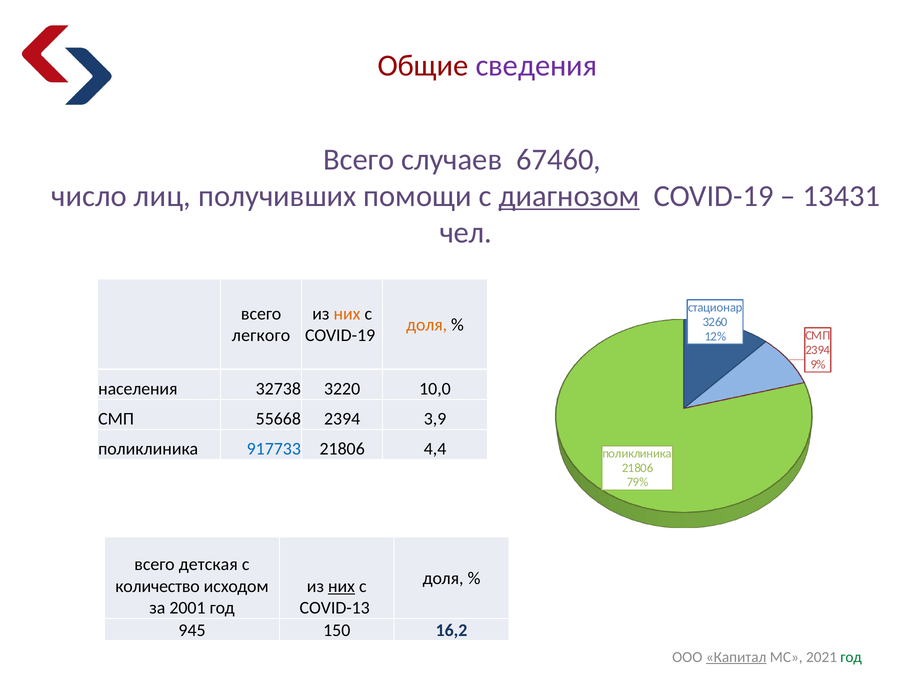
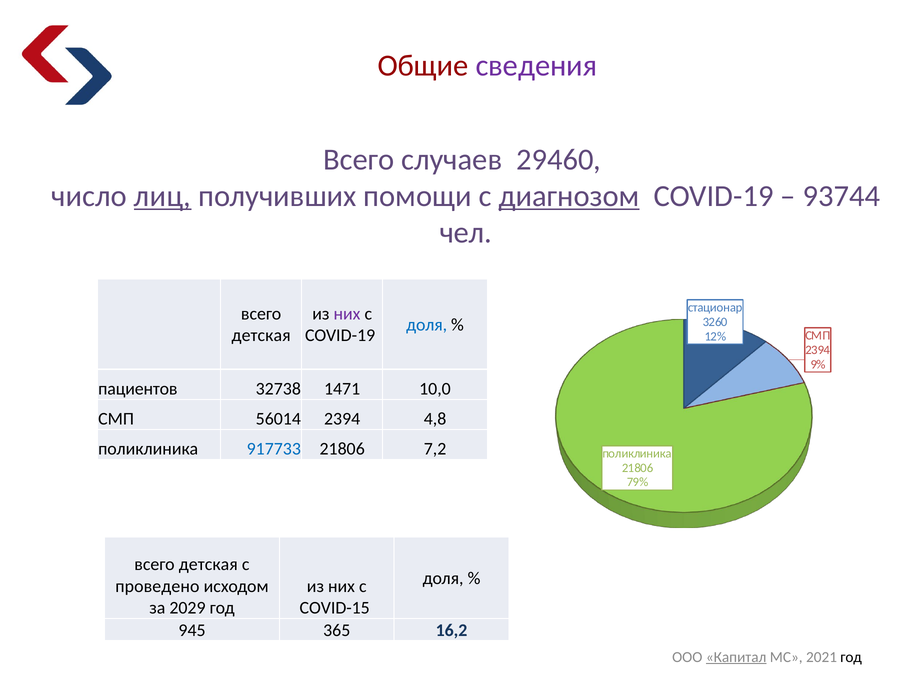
67460: 67460 -> 29460 (559, 159)
лиц underline: none -> present (162, 196)
13431: 13431 -> 93744 (841, 196)
них colour: orange -> purple (347, 314)
доля colour: orange -> blue (427, 325)
легкого: легкого -> детская (261, 335)
населения: населения -> пациентов (138, 389)
3220: 3220 -> 1471 (342, 389)
55668: 55668 -> 56014 (278, 419)
3,9: 3,9 -> 4,8 (435, 419)
4,4: 4,4 -> 7,2 (435, 449)
количество: количество -> проведено (157, 586)
них underline: present -> none (342, 586)
2001: 2001 -> 2029 (187, 608)
COVID-13: COVID-13 -> COVID-15 (335, 608)
150: 150 -> 365 (337, 630)
год colour: green -> black (851, 657)
